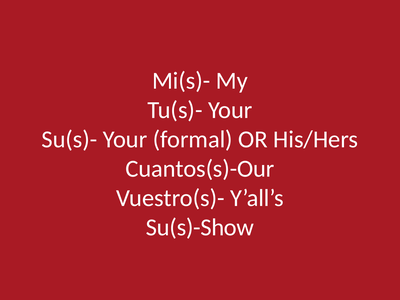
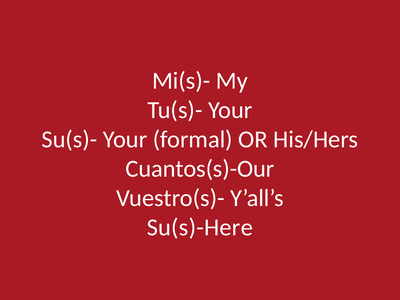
Su(s)-Show: Su(s)-Show -> Su(s)-Here (200, 228)
